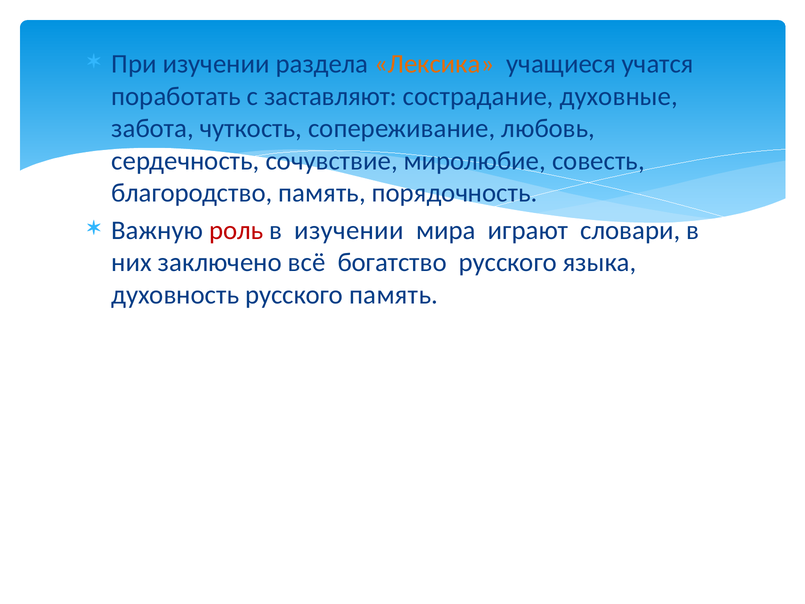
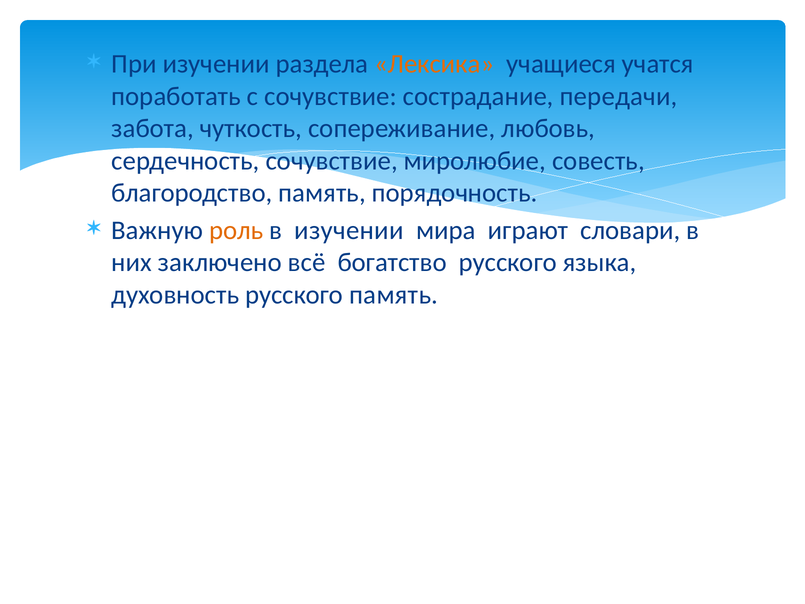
с заставляют: заставляют -> сочувствие (331, 96)
духовные: духовные -> передачи (619, 96)
роль colour: red -> orange (236, 230)
